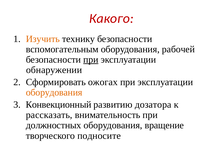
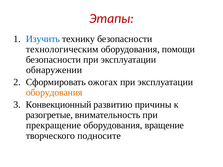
Какого: Какого -> Этапы (111, 18)
Изучить colour: orange -> blue (43, 39)
вспомогательным: вспомогательным -> технологическим (62, 49)
рабочей: рабочей -> помощи (178, 49)
при underline: present -> none (91, 60)
дозатора: дозатора -> причины (153, 105)
рассказать: рассказать -> разогретые (49, 115)
должностных: должностных -> прекращение (54, 125)
